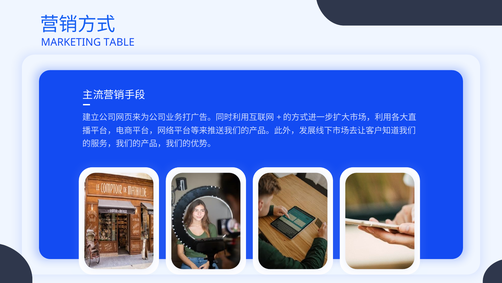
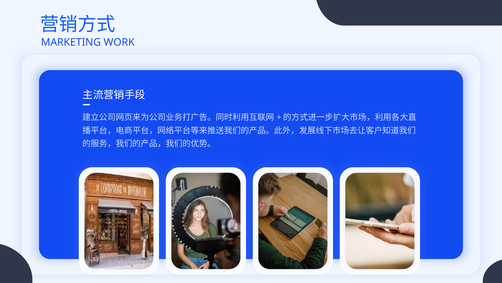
TABLE: TABLE -> WORK (119, 42)
